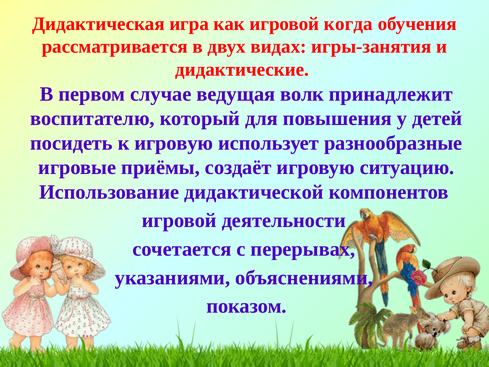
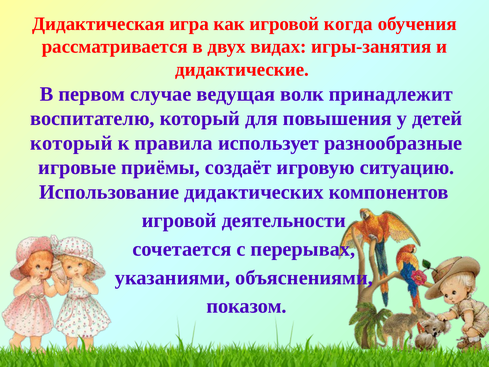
посидеть: посидеть -> который (71, 143)
к игровую: игровую -> правила (174, 143)
дидактической: дидактической -> дидактических (254, 192)
